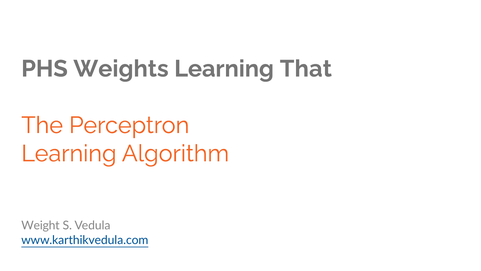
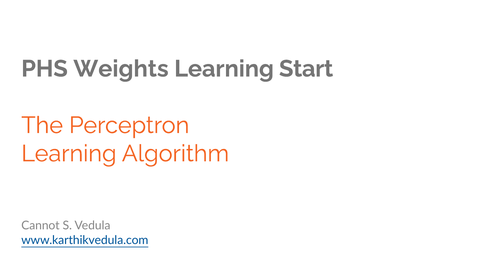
That: That -> Start (306, 69)
Weight: Weight -> Cannot (40, 225)
